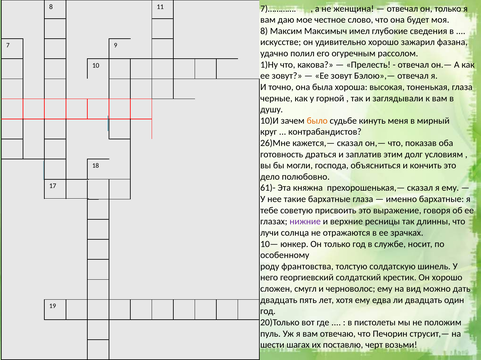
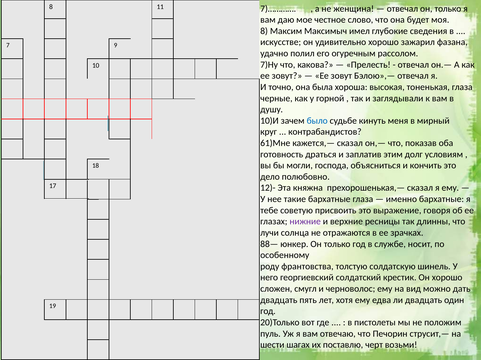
1)Ну: 1)Ну -> 7)Ну (269, 65)
было colour: orange -> blue (317, 121)
26)Мне: 26)Мне -> 61)Мне (275, 143)
61)-: 61)- -> 12)- (268, 188)
10—: 10— -> 88— (269, 244)
